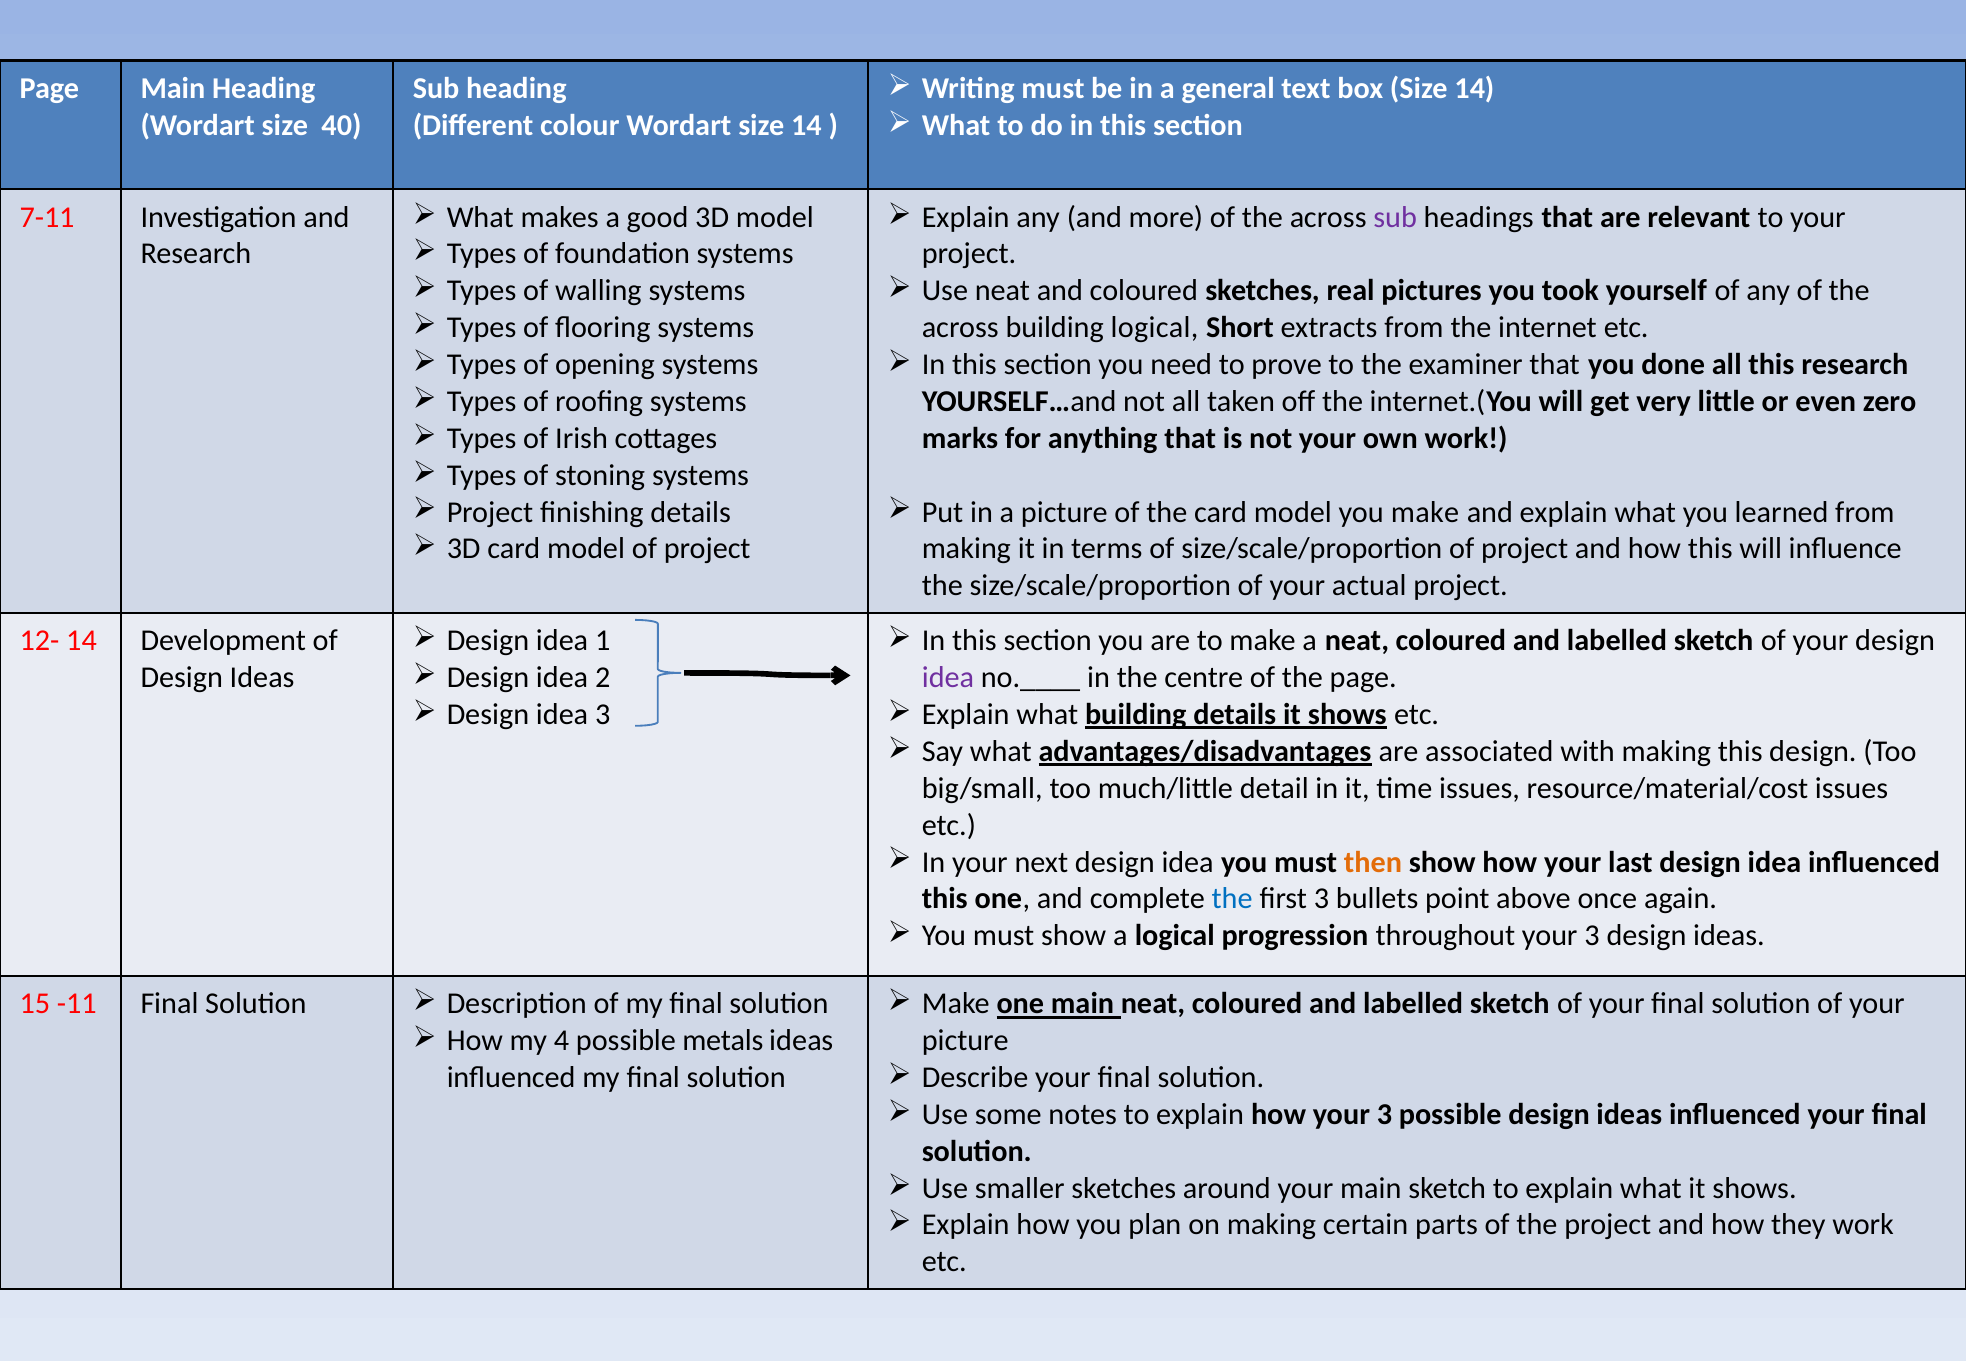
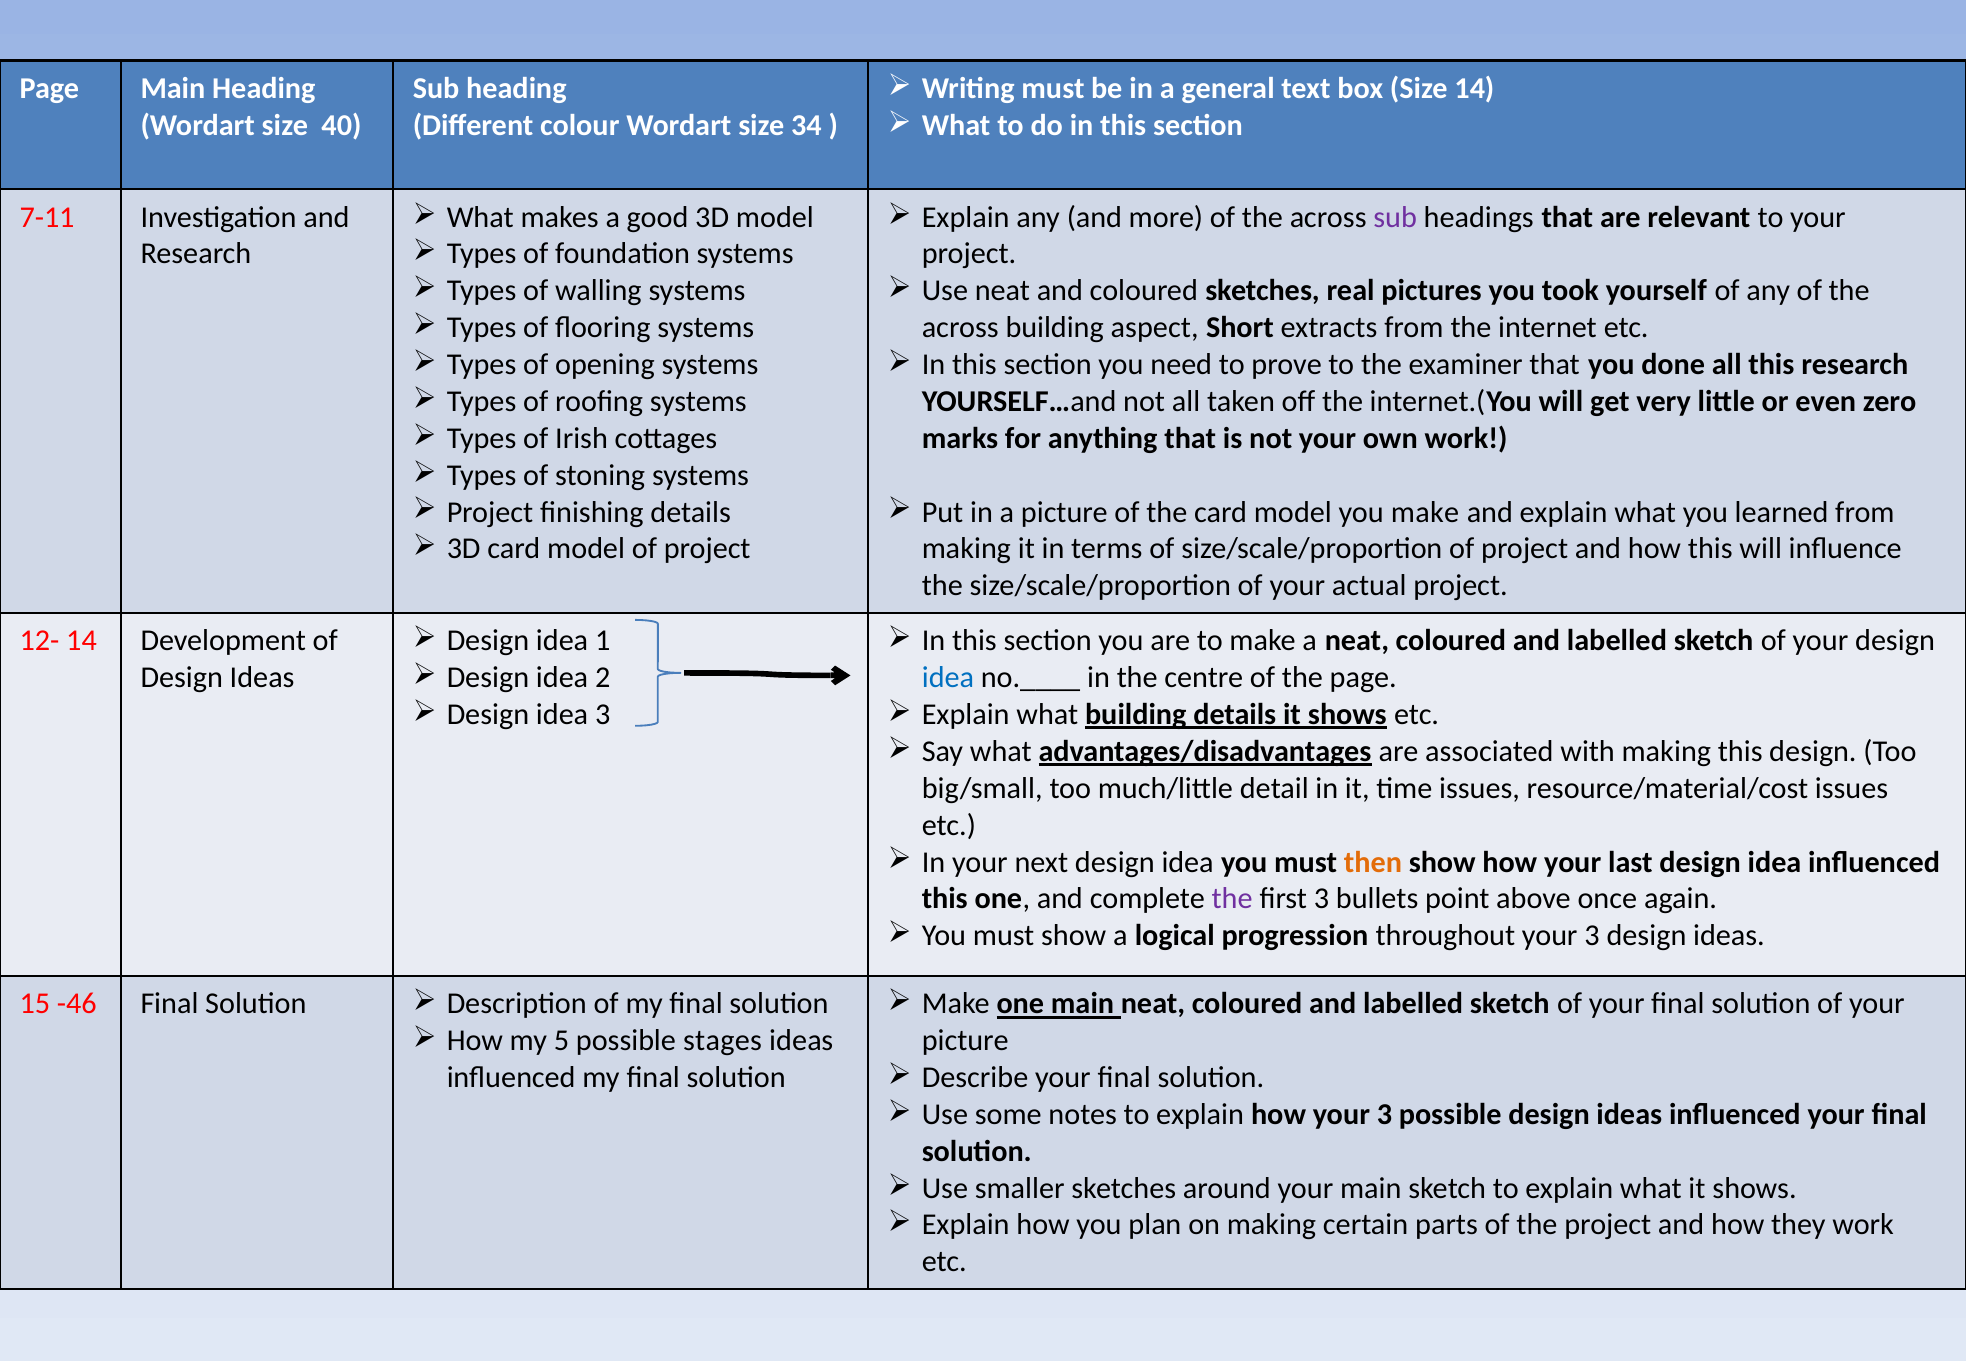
Wordart size 14: 14 -> 34 (806, 125)
building logical: logical -> aspect (1155, 328)
idea colour: purple -> blue (948, 678)
the colour: blue -> purple (1232, 899)
-11: -11 -> -46 (77, 1004)
4: 4 -> 5 (561, 1041)
metals: metals -> stages (723, 1041)
